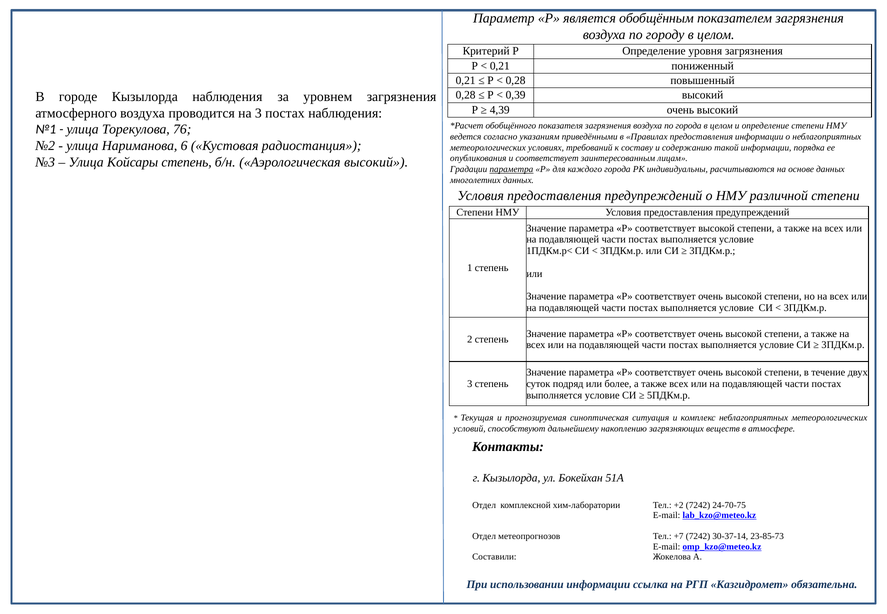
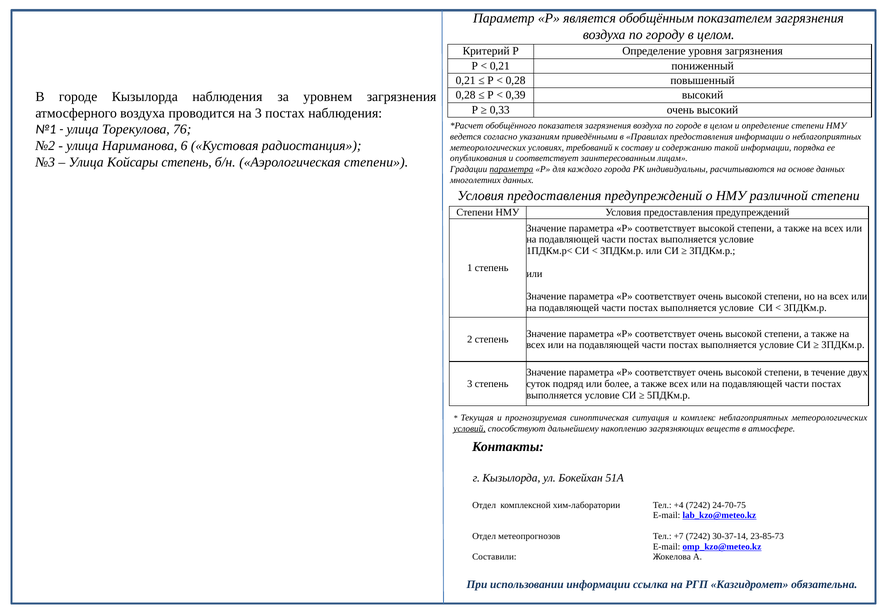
4,39: 4,39 -> 0,33 (500, 110)
по города: города -> городе (689, 126)
Аэрологическая высокий: высокий -> степени (376, 162)
условий underline: none -> present (470, 429)
+2: +2 -> +4 (679, 505)
